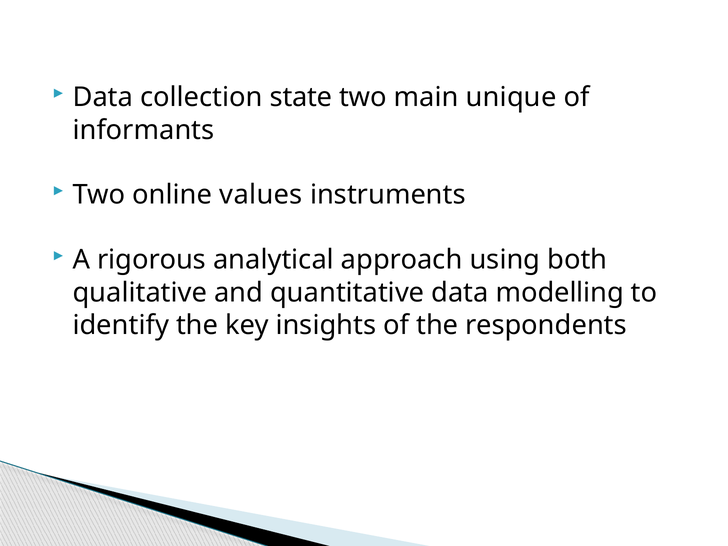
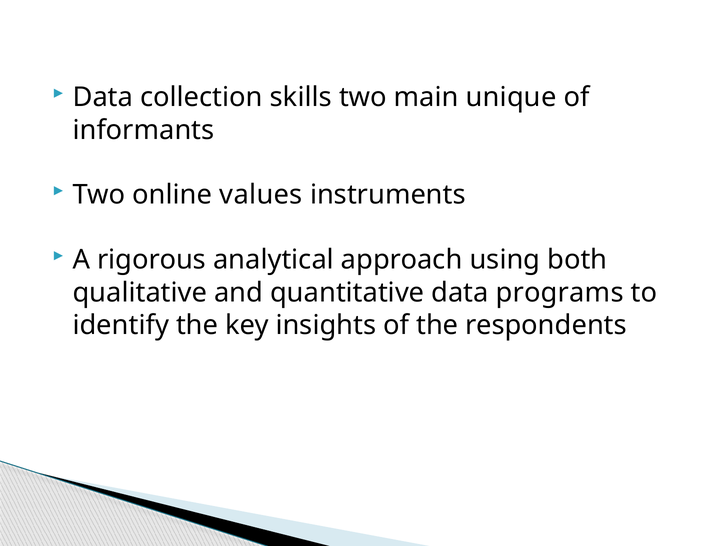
state: state -> skills (301, 97)
modelling: modelling -> programs (560, 293)
